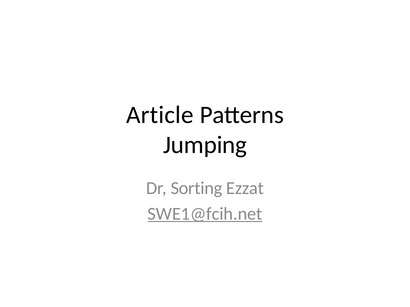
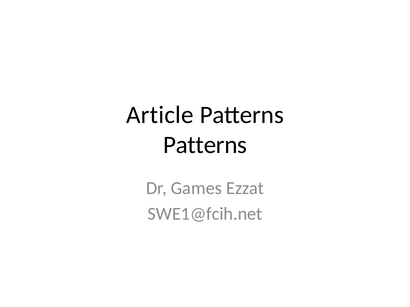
Jumping: Jumping -> Patterns (205, 145)
Sorting: Sorting -> Games (196, 189)
SWE1@fcih.net underline: present -> none (205, 214)
